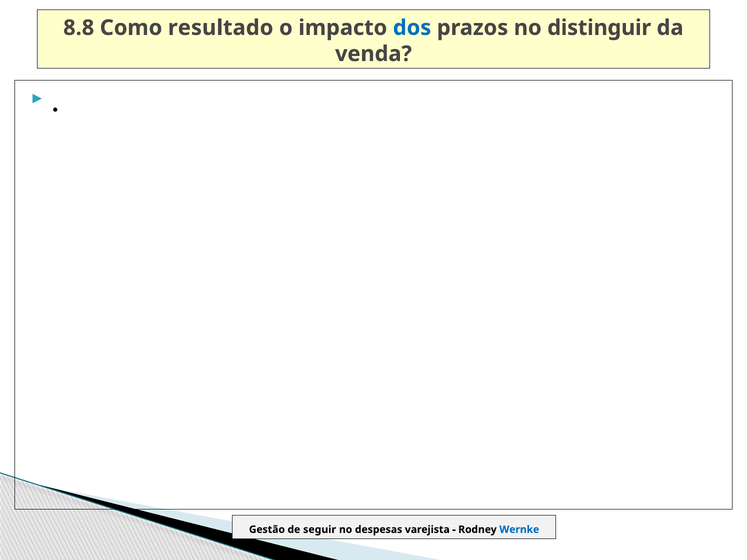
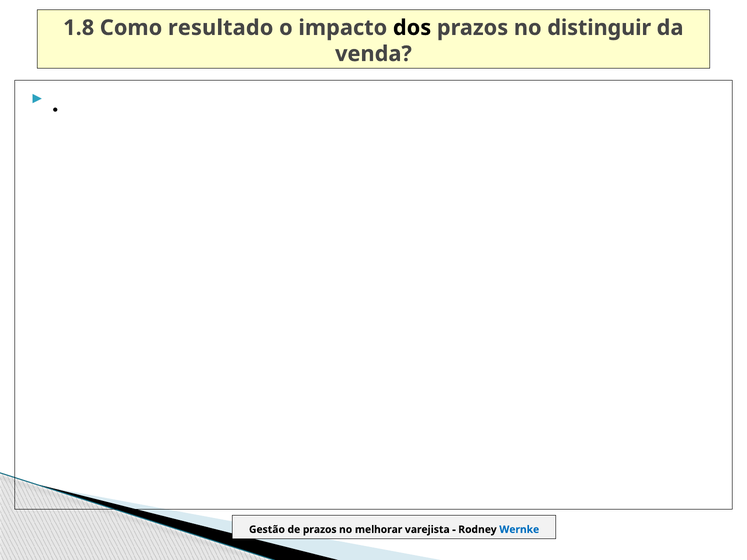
8.8: 8.8 -> 1.8 (79, 28)
dos colour: blue -> black (412, 28)
de seguir: seguir -> prazos (320, 530)
despesas: despesas -> melhorar (379, 530)
